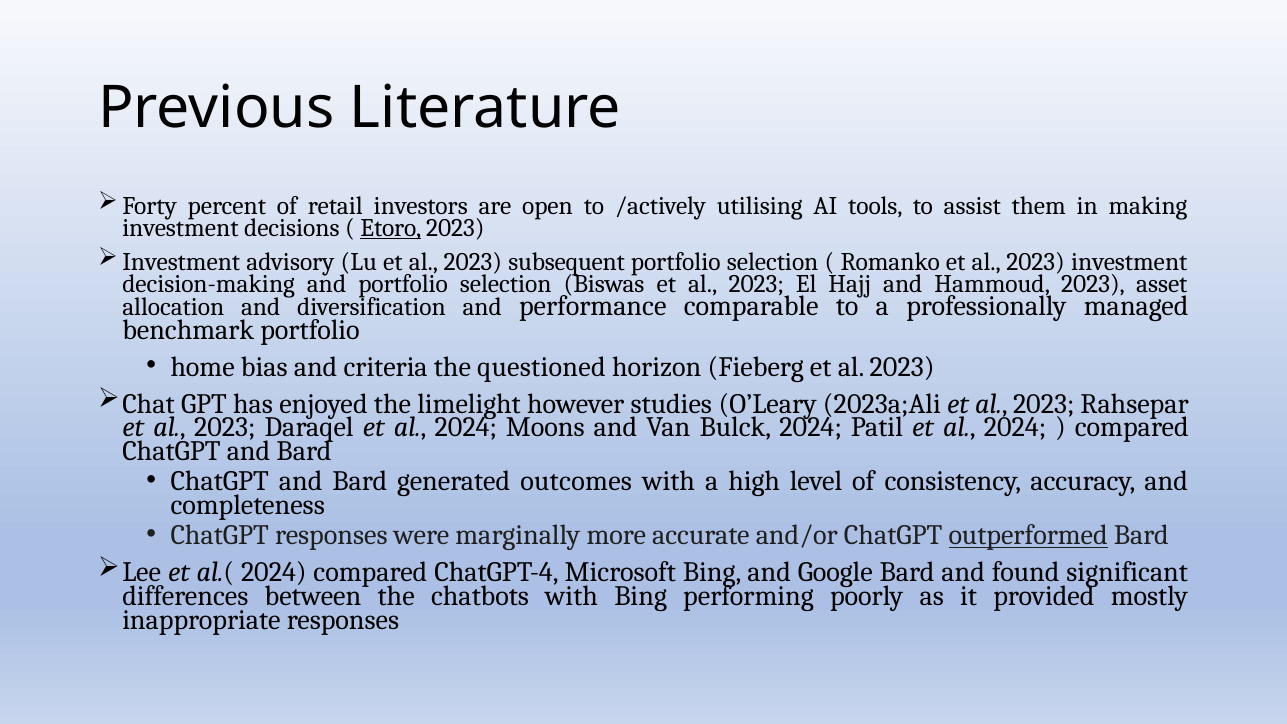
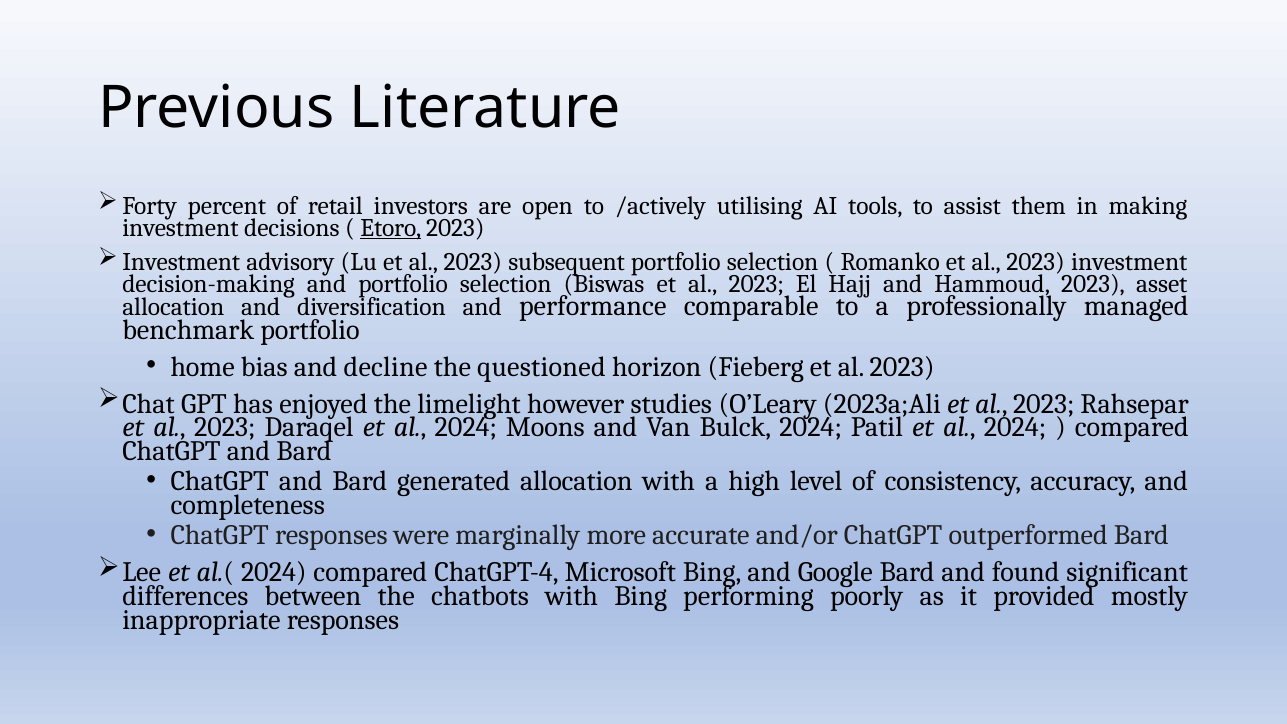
criteria: criteria -> decline (386, 367)
generated outcomes: outcomes -> allocation (576, 481)
outperformed underline: present -> none (1028, 535)
